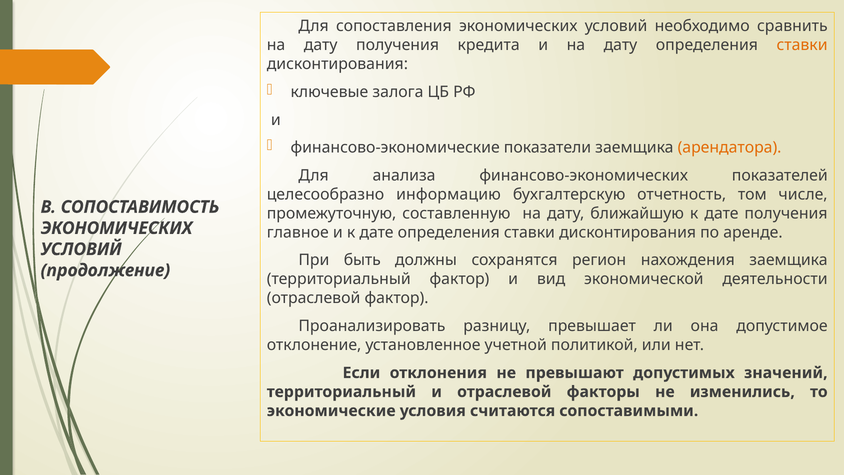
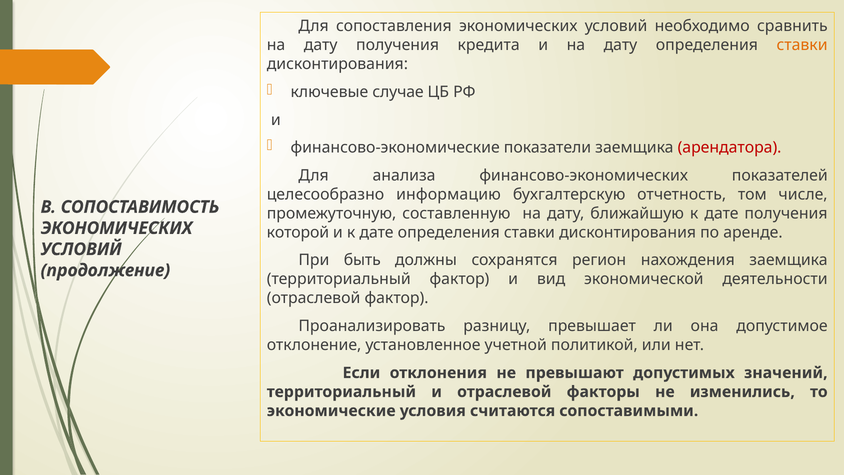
залога: залога -> случае (398, 92)
арендатора colour: orange -> red (730, 148)
главное: главное -> которой (298, 232)
